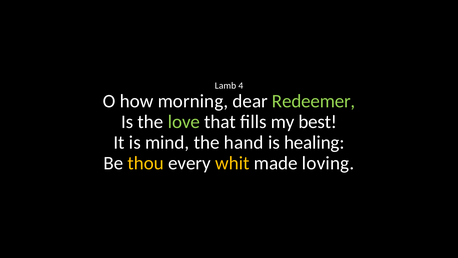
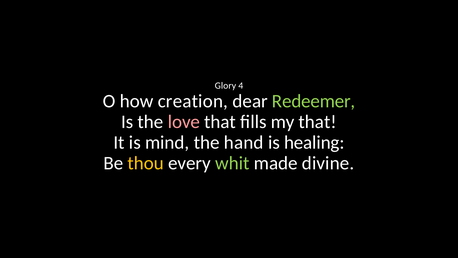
Lamb: Lamb -> Glory (225, 86)
morning: morning -> creation (193, 101)
love colour: light green -> pink (184, 122)
my best: best -> that (318, 122)
whit colour: yellow -> light green (232, 163)
loving: loving -> divine (328, 163)
